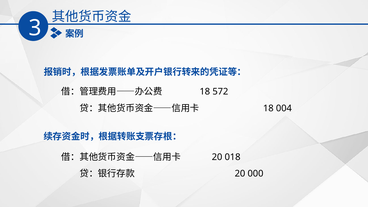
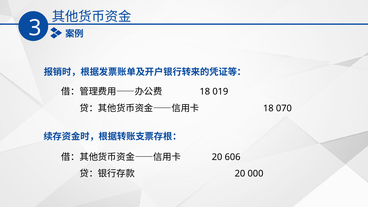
572: 572 -> 019 (220, 92)
004: 004 -> 070 (284, 108)
018: 018 -> 606 (233, 157)
